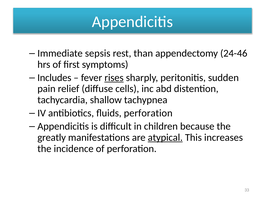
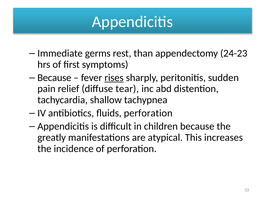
sepsis: sepsis -> germs (98, 53)
24-46: 24-46 -> 24-23 (234, 53)
Includes: Includes -> Because (54, 78)
cells: cells -> tear (127, 89)
atypical underline: present -> none (165, 137)
